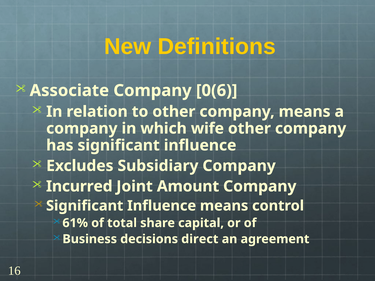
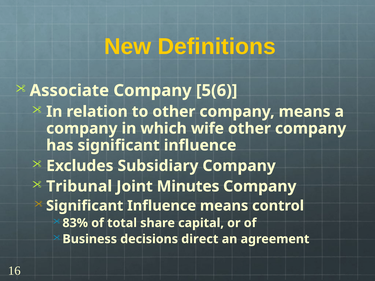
0(6: 0(6 -> 5(6 (217, 91)
Incurred: Incurred -> Tribunal (79, 186)
Amount: Amount -> Minutes (188, 186)
61%: 61% -> 83% (75, 223)
